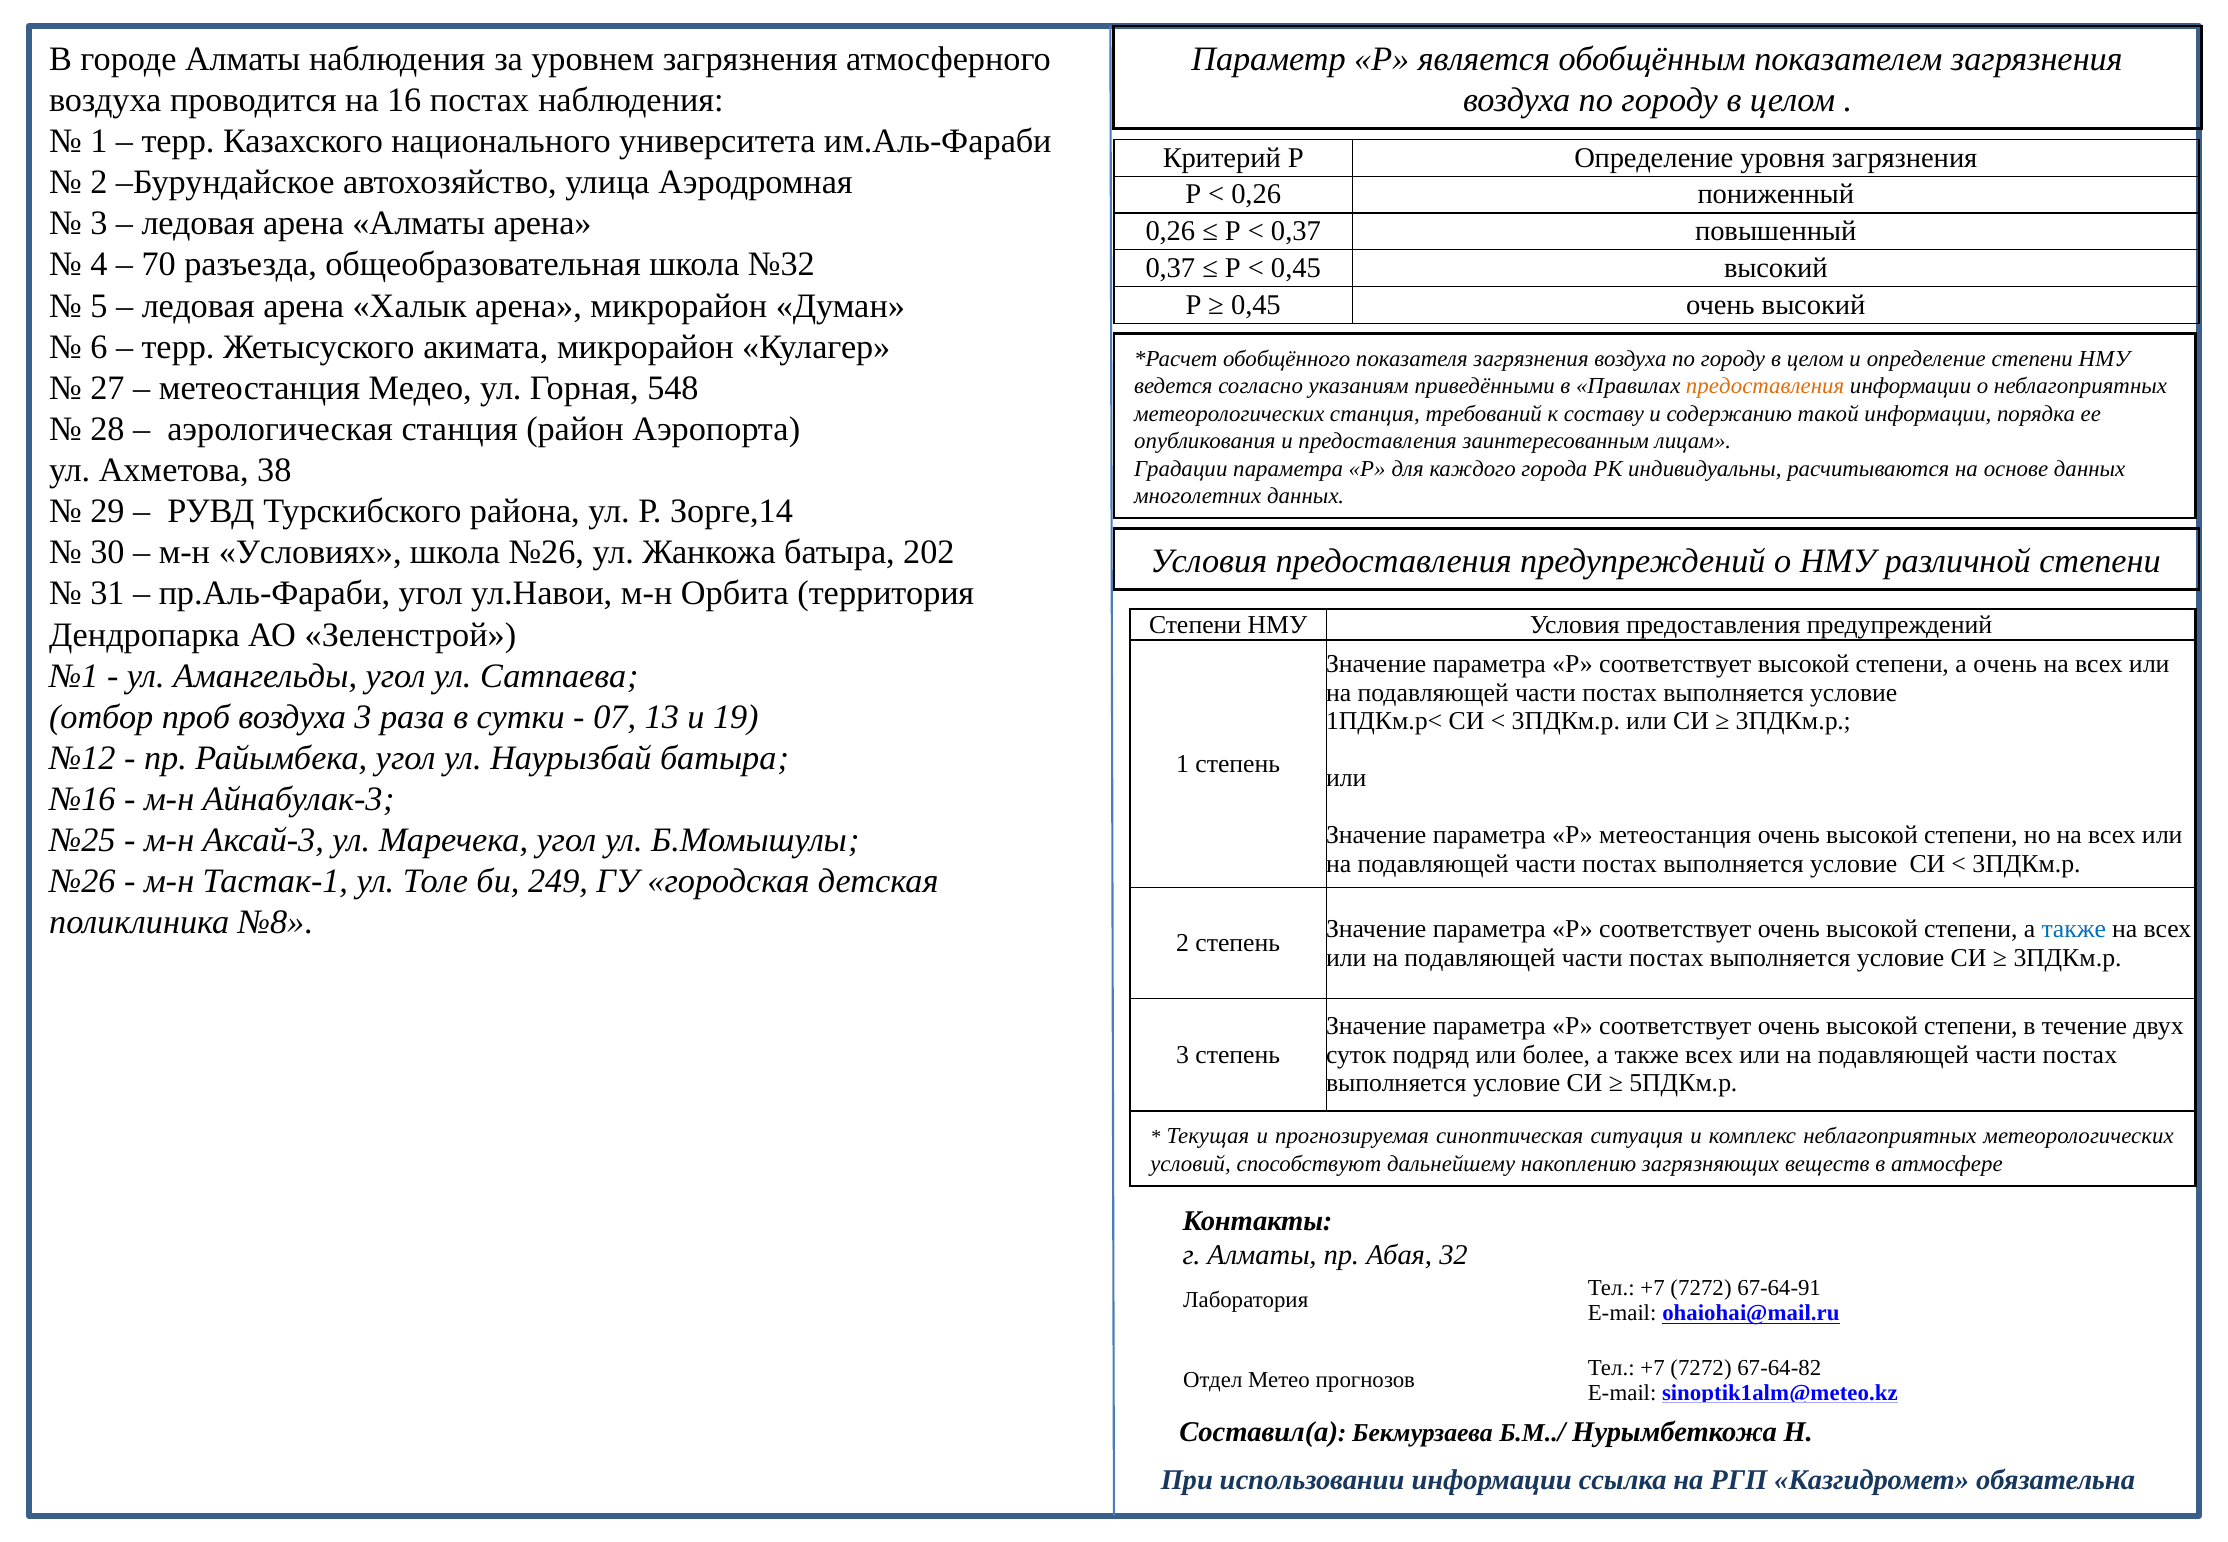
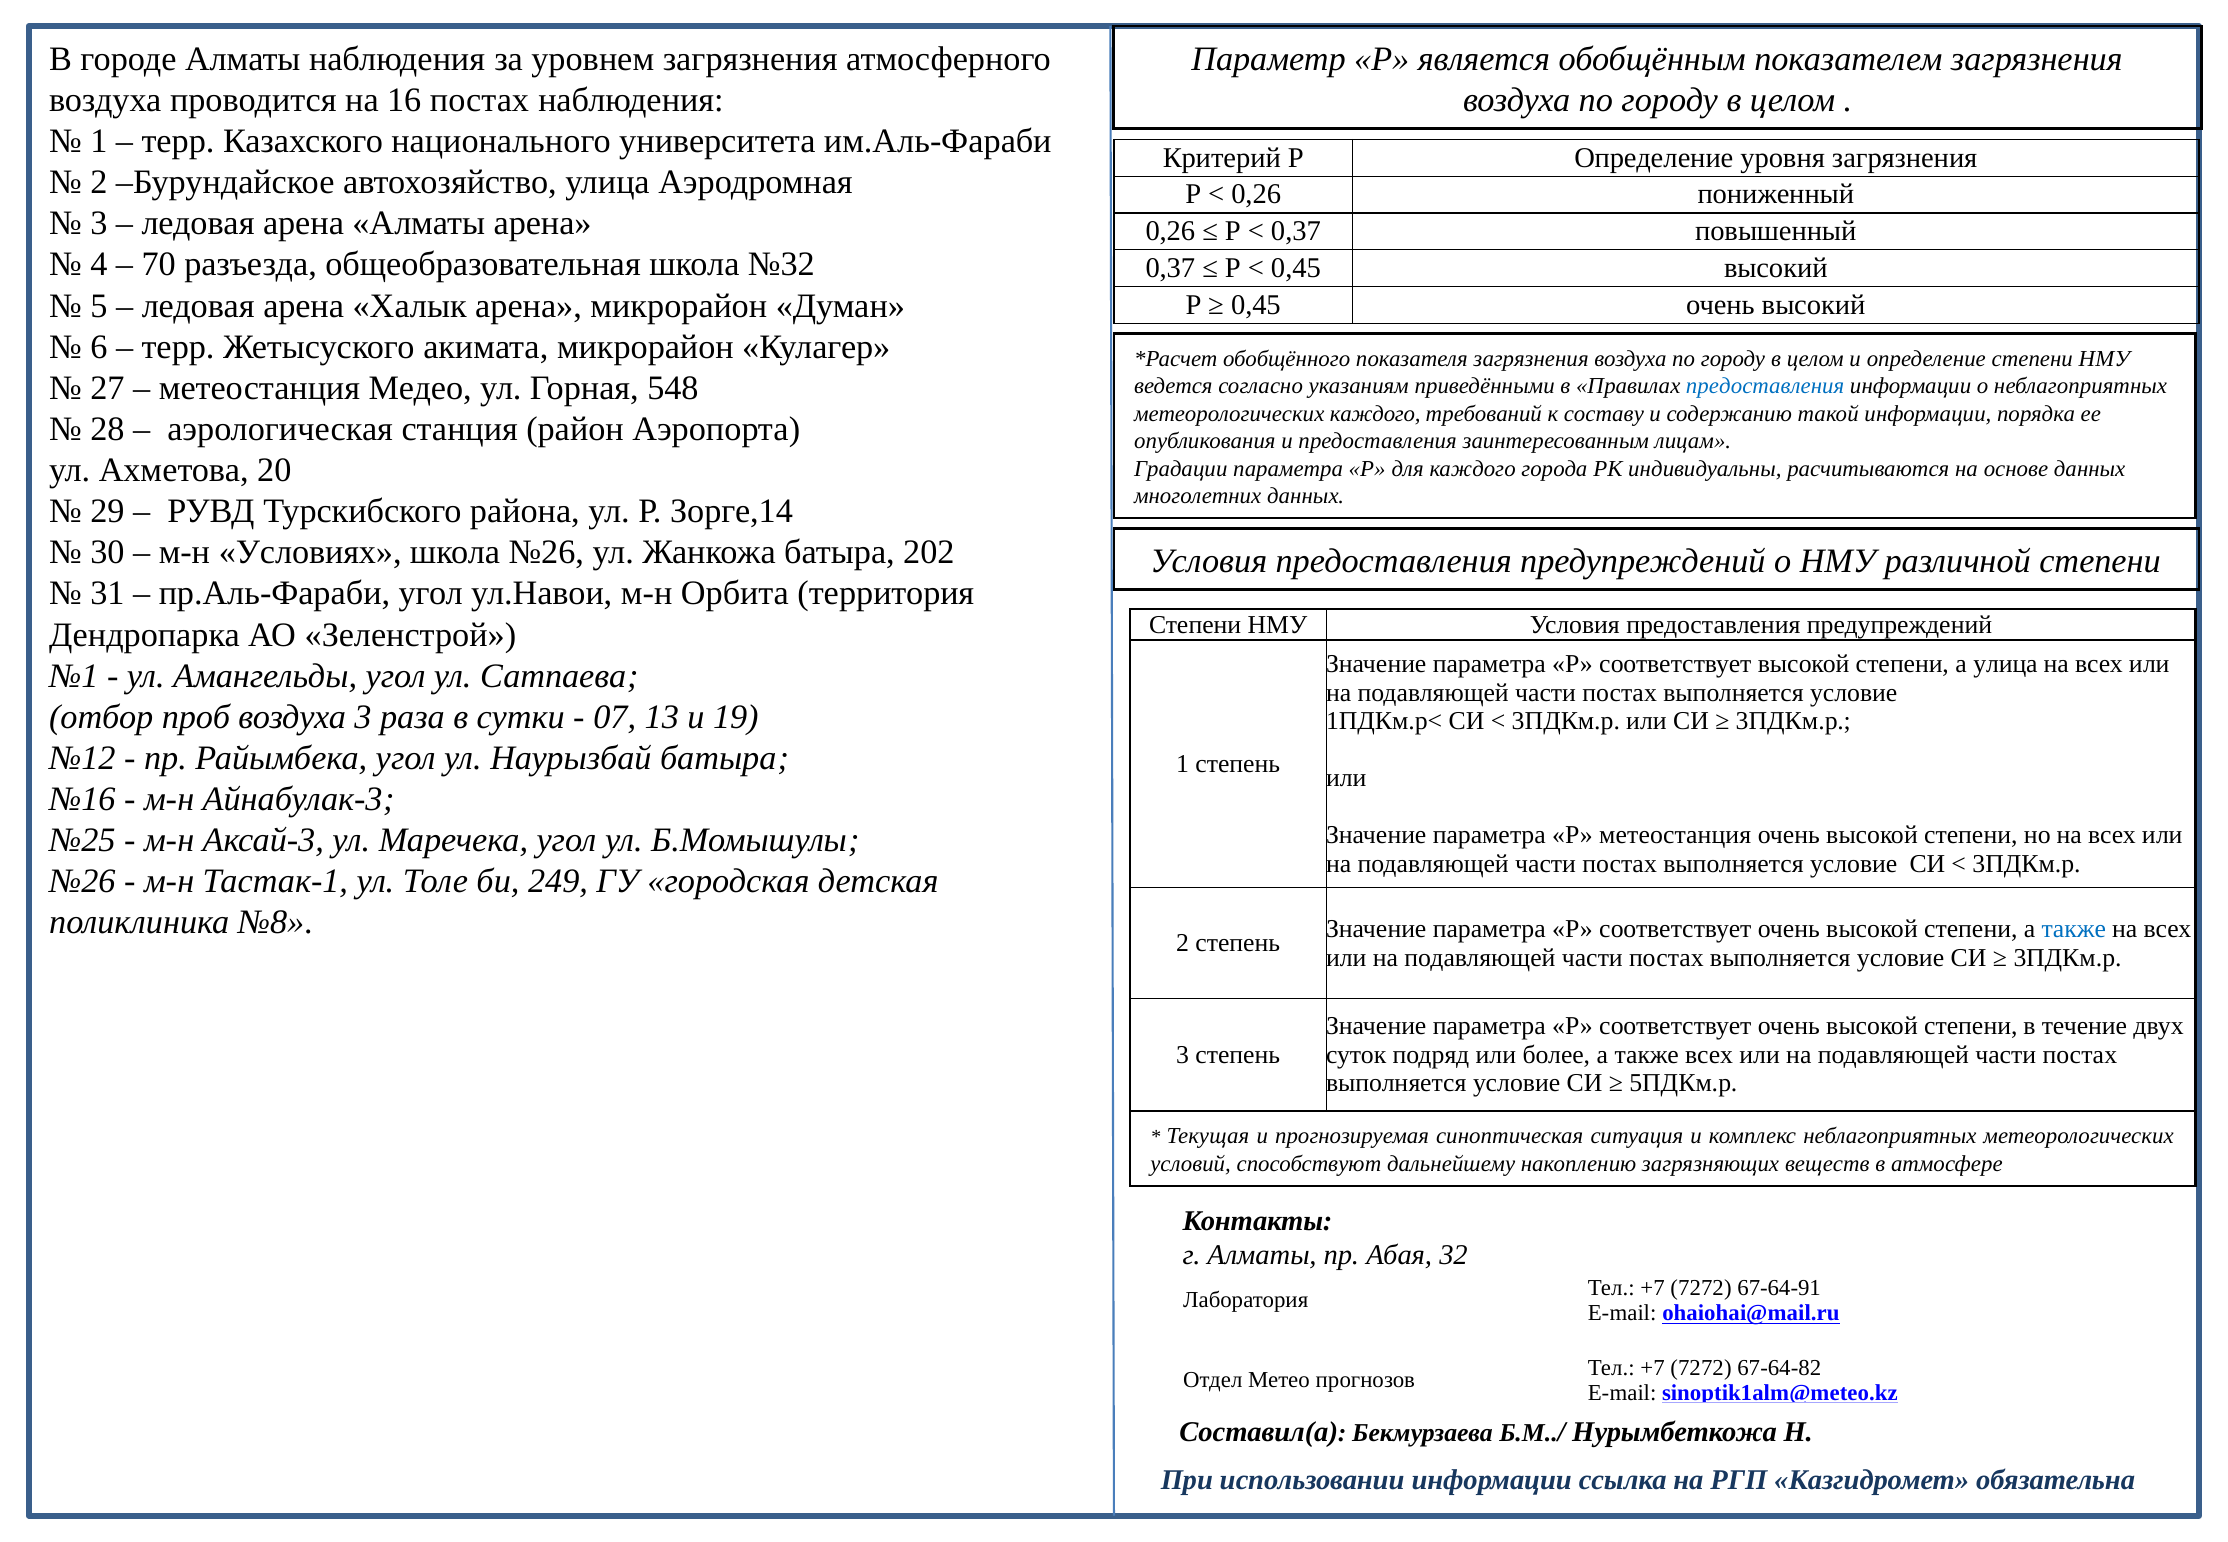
предоставления colour: orange -> blue (1765, 387)
метеорологических станция: станция -> каждого (1375, 414)
38: 38 -> 20 (274, 470)
а очень: очень -> улица (2005, 664)
